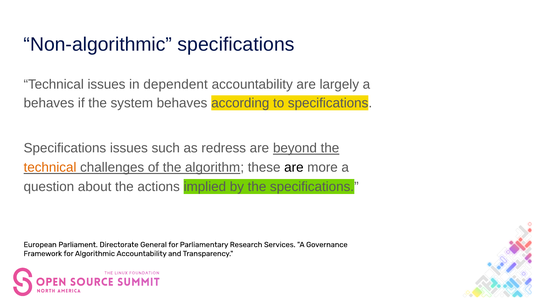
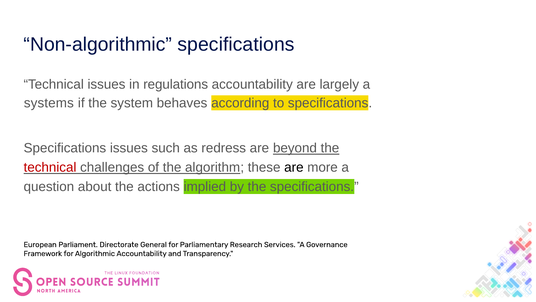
dependent: dependent -> regulations (176, 84)
behaves: behaves -> systems (49, 103)
technical colour: orange -> red (50, 167)
